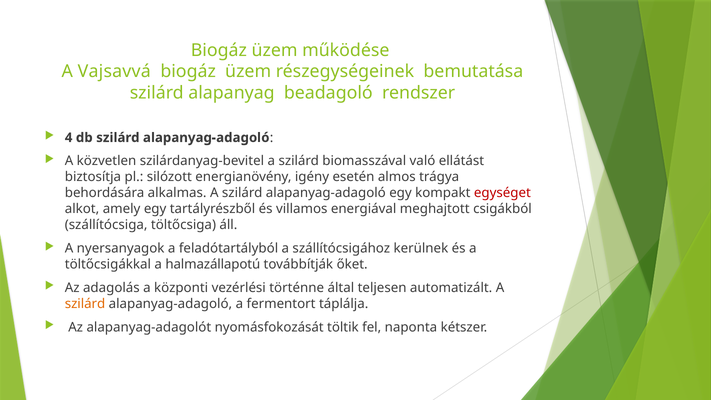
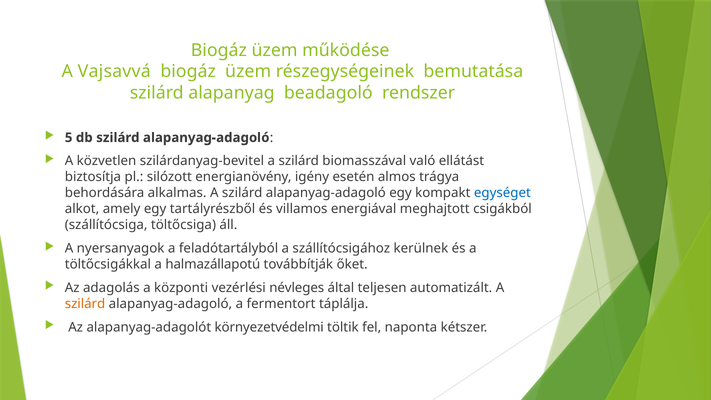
4: 4 -> 5 (69, 138)
egységet colour: red -> blue (502, 193)
történne: történne -> névleges (297, 288)
nyomásfokozását: nyomásfokozását -> környezetvédelmi (269, 327)
